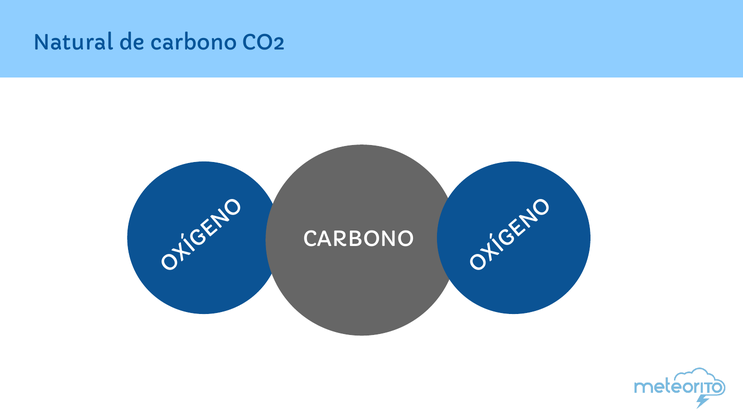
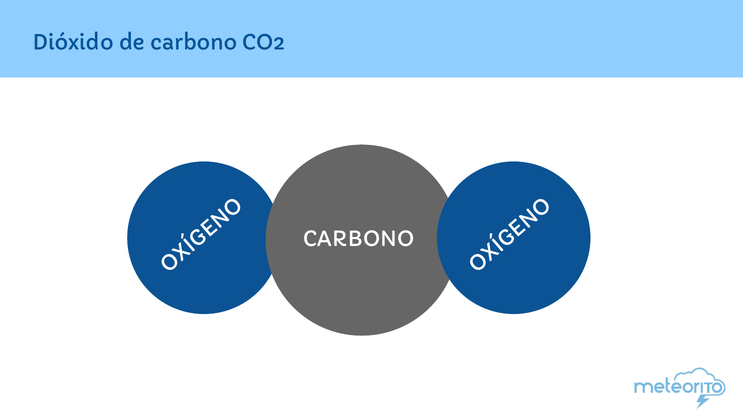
Natural: Natural -> Dióxido (73, 43)
